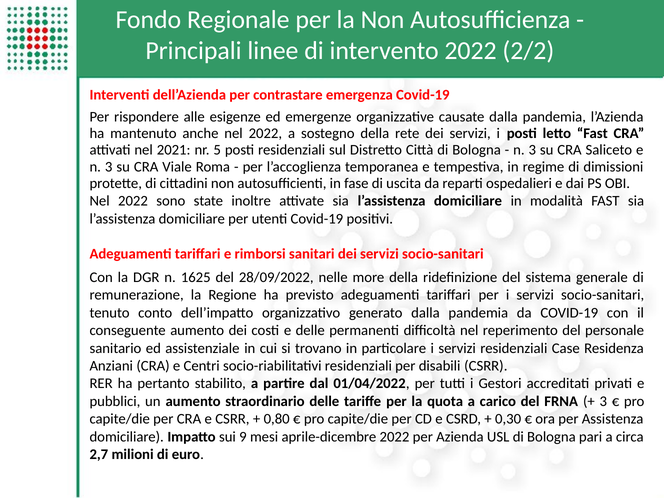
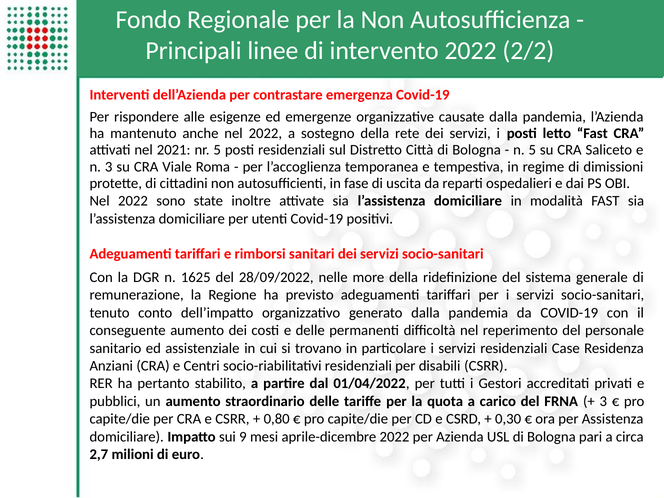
3: 3 -> 5 (532, 150)
